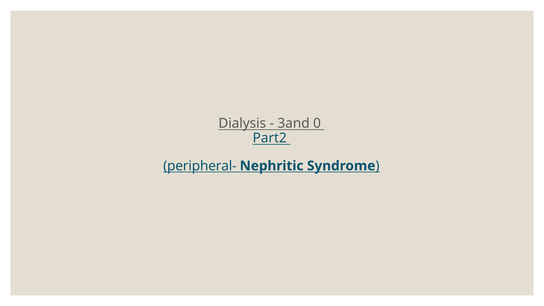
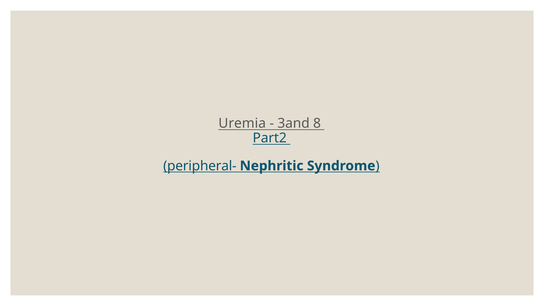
Dialysis: Dialysis -> Uremia (242, 123)
0: 0 -> 8 (317, 123)
